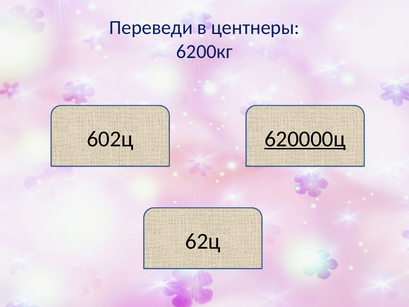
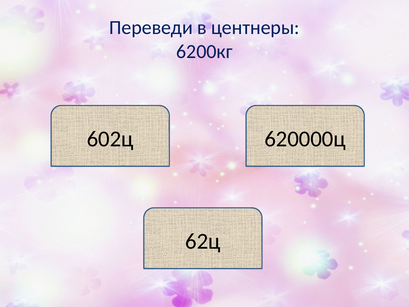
620000ц underline: present -> none (305, 139)
